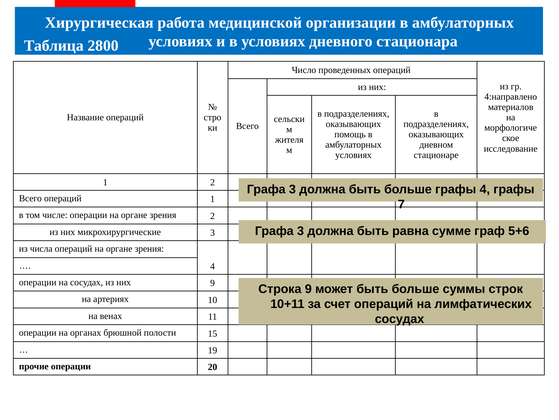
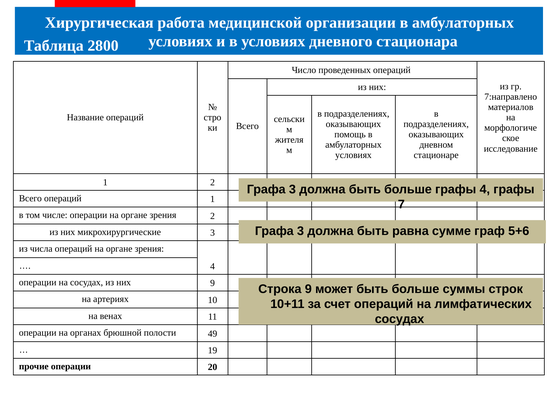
4:направлено: 4:направлено -> 7:направлено (511, 97)
15: 15 -> 49 (213, 333)
